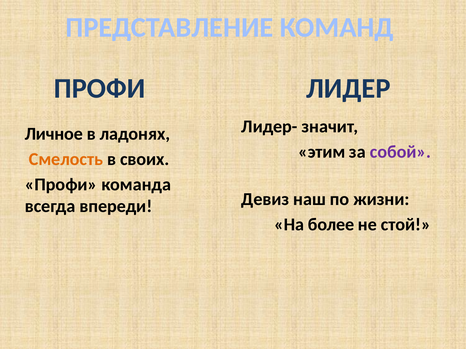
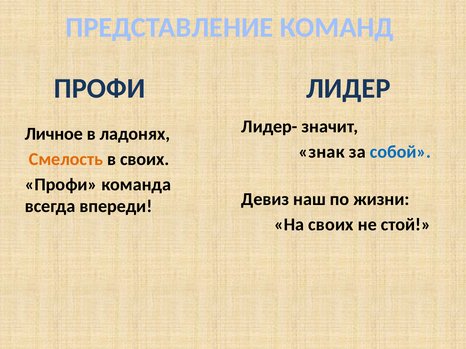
этим: этим -> знак (322, 152)
собой colour: purple -> blue (400, 152)
На более: более -> своих (331, 225)
